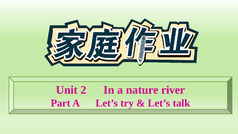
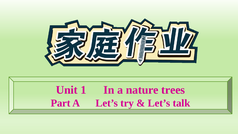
2: 2 -> 1 (83, 90)
river: river -> trees (173, 90)
